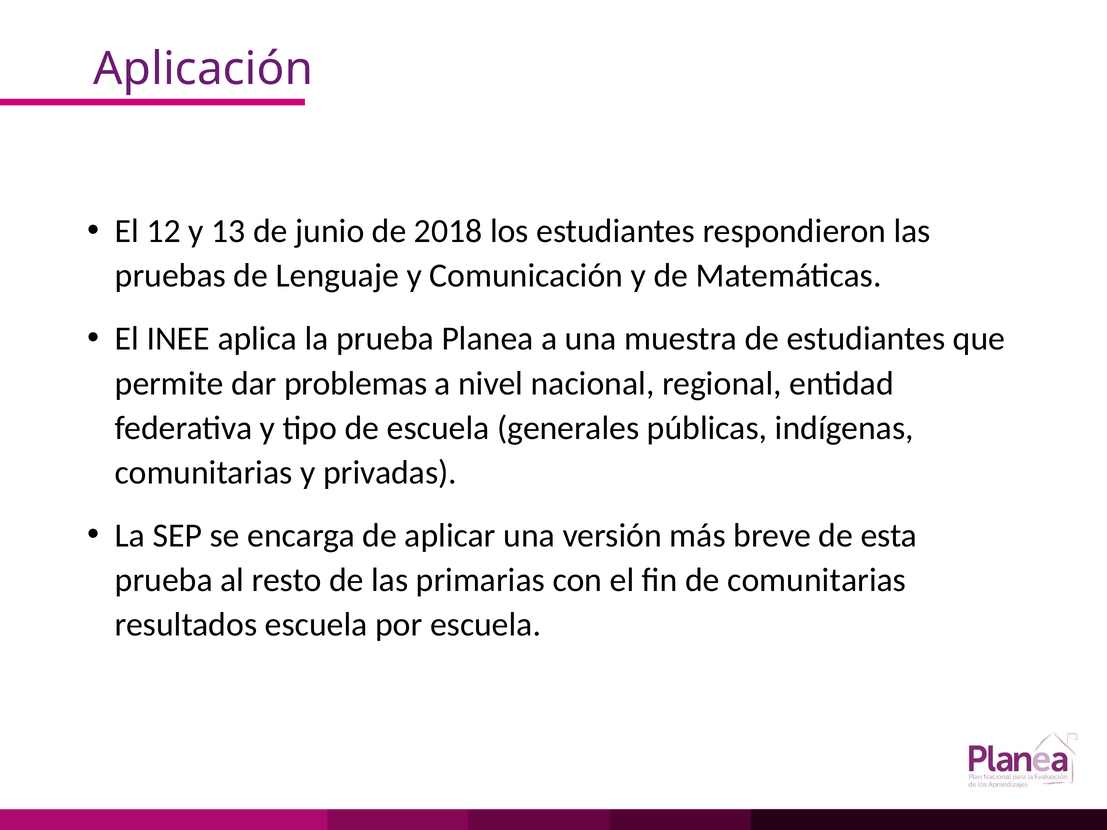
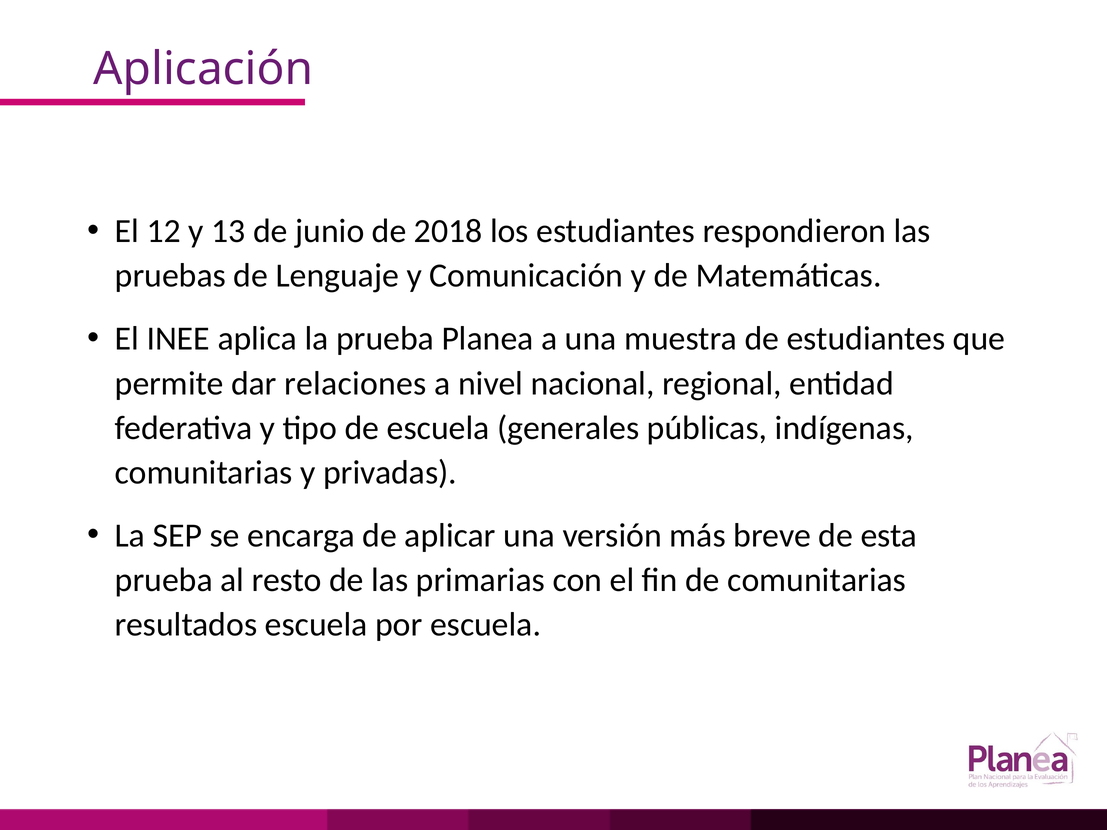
problemas: problemas -> relaciones (355, 384)
